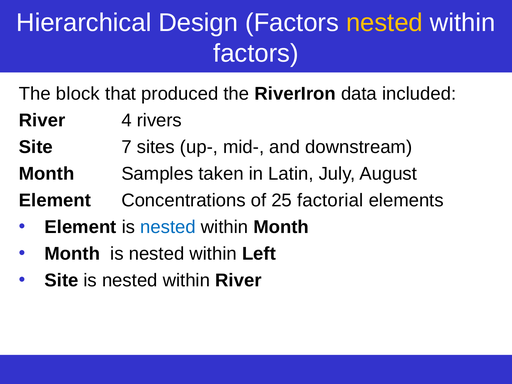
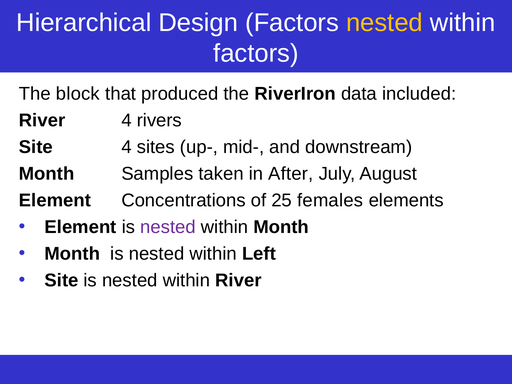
Site 7: 7 -> 4 (127, 147)
Latin: Latin -> After (291, 174)
factorial: factorial -> females (330, 200)
nested colour: blue -> purple (168, 227)
